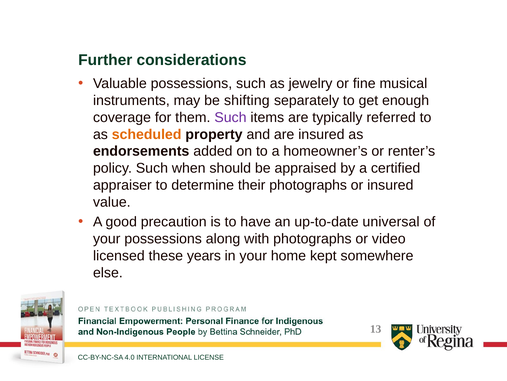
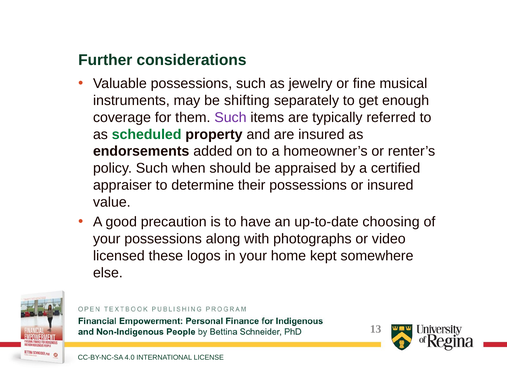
scheduled colour: orange -> green (147, 134)
their photographs: photographs -> possessions (308, 185)
universal: universal -> choosing (391, 221)
years: years -> logos (204, 255)
